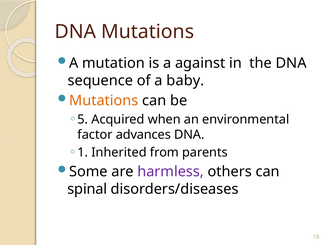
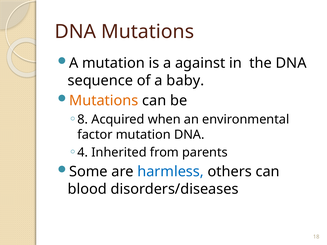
5: 5 -> 8 (83, 119)
factor advances: advances -> mutation (143, 135)
1: 1 -> 4 (83, 153)
harmless colour: purple -> blue (171, 172)
spinal: spinal -> blood (87, 189)
